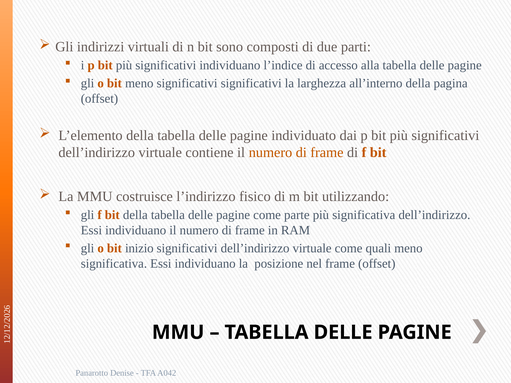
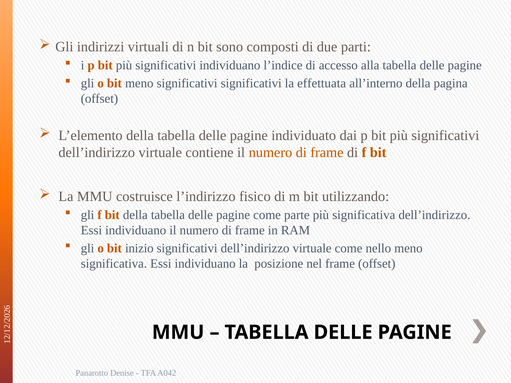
larghezza: larghezza -> effettuata (322, 83)
quali: quali -> nello (378, 248)
